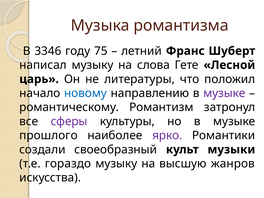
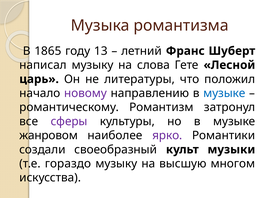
3346: 3346 -> 1865 (48, 51)
75: 75 -> 13 (101, 51)
новому colour: blue -> purple (86, 93)
музыке colour: purple -> blue (224, 93)
прошлого: прошлого -> жанровом (49, 135)
жанров: жанров -> многом (233, 164)
